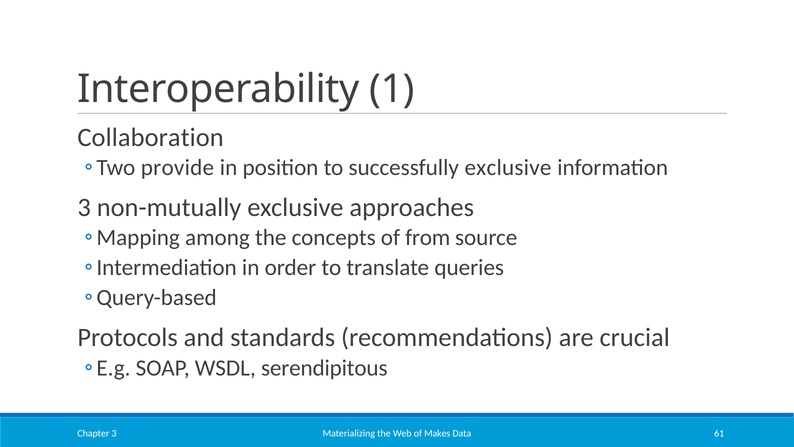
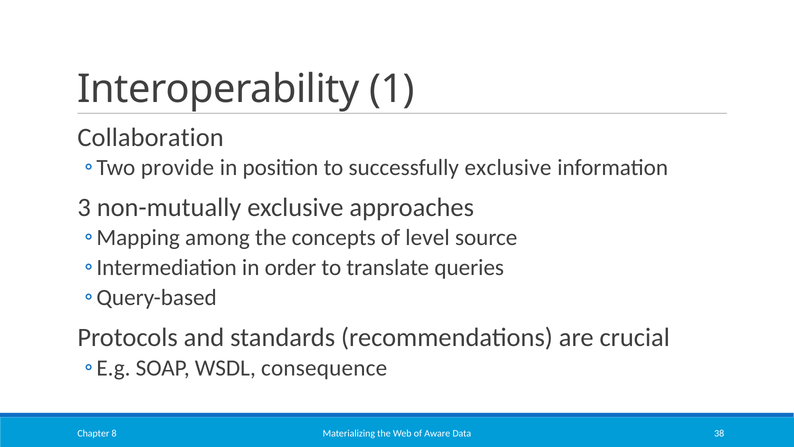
from: from -> level (428, 238)
serendipitous: serendipitous -> consequence (324, 368)
Makes: Makes -> Aware (437, 433)
61: 61 -> 38 (719, 433)
Chapter 3: 3 -> 8 (114, 433)
